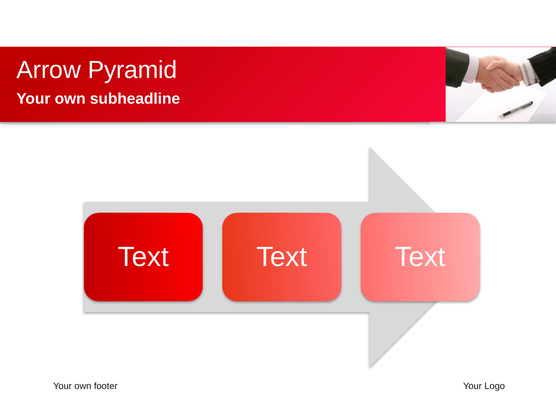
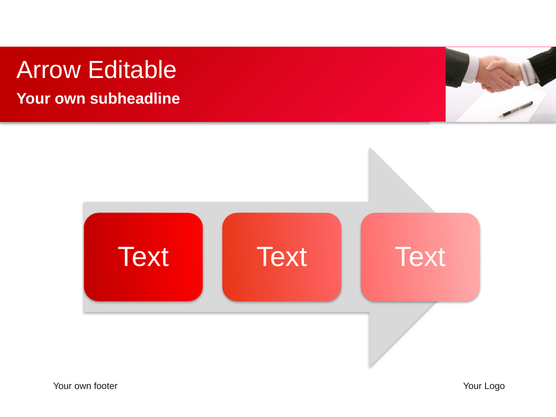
Pyramid: Pyramid -> Editable (132, 70)
